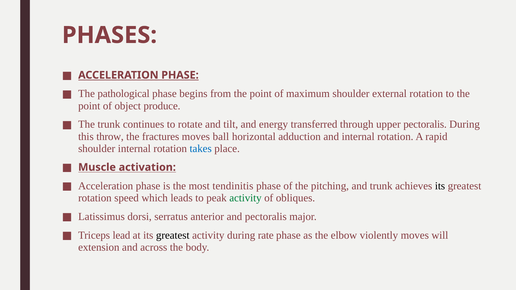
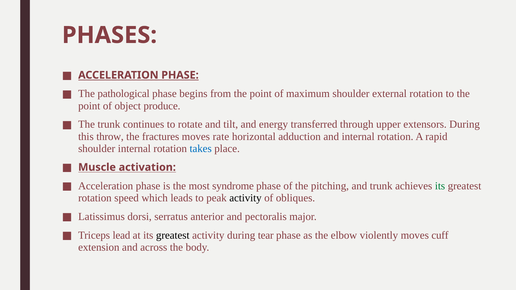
upper pectoralis: pectoralis -> extensors (425, 124)
ball: ball -> rate (221, 137)
tendinitis: tendinitis -> syndrome (233, 186)
its colour: black -> green (440, 186)
activity colour: green -> black (245, 198)
rate: rate -> tear (266, 235)
will: will -> cuff (440, 235)
